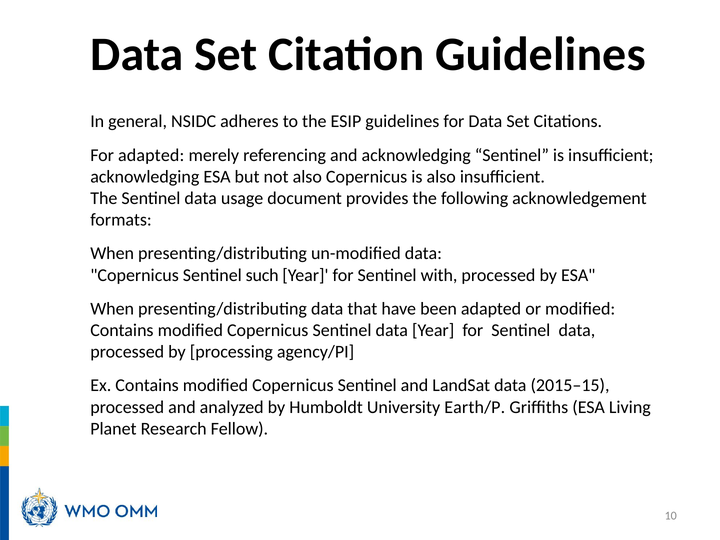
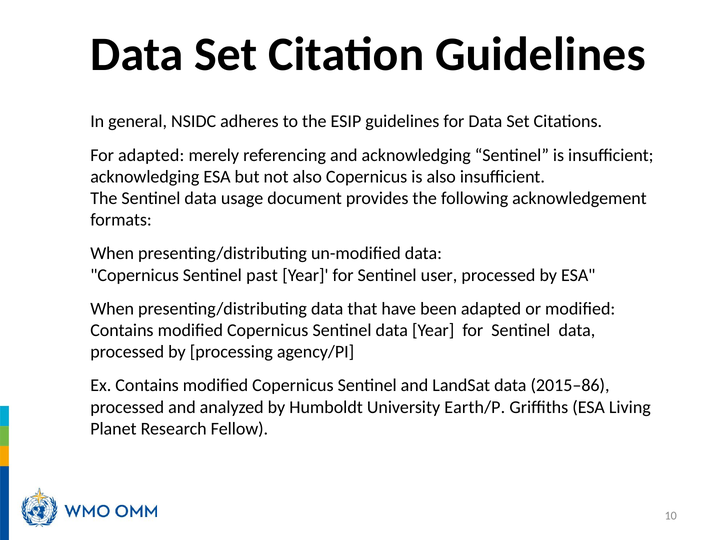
such: such -> past (262, 275)
with: with -> user (439, 275)
2015–15: 2015–15 -> 2015–86 (570, 386)
